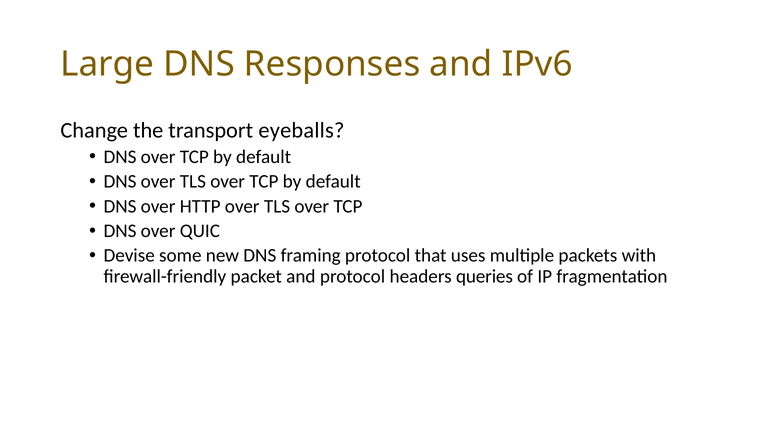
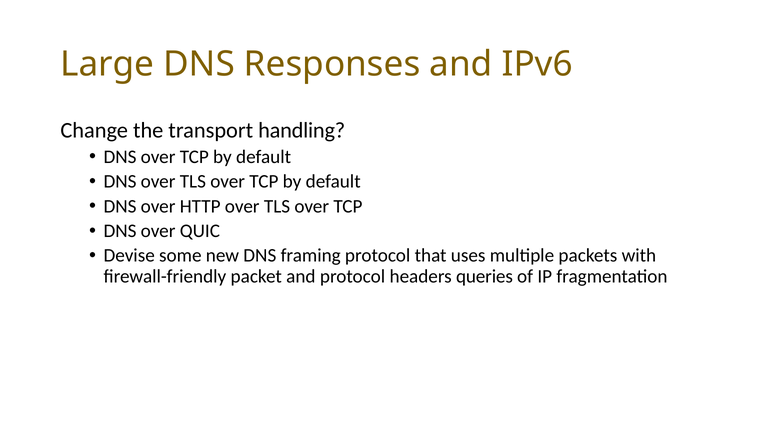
eyeballs: eyeballs -> handling (302, 131)
